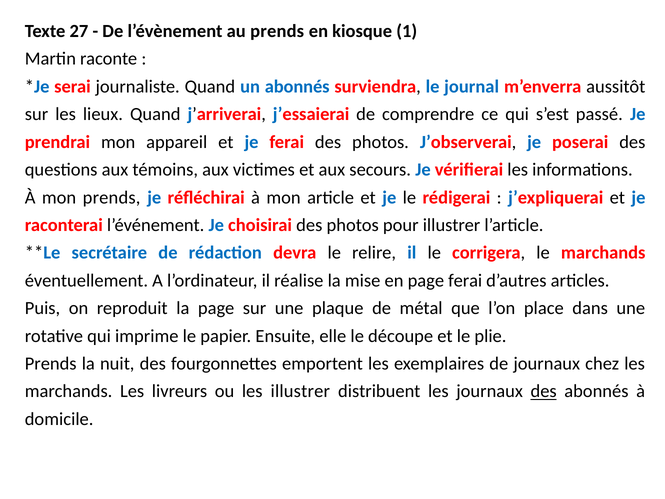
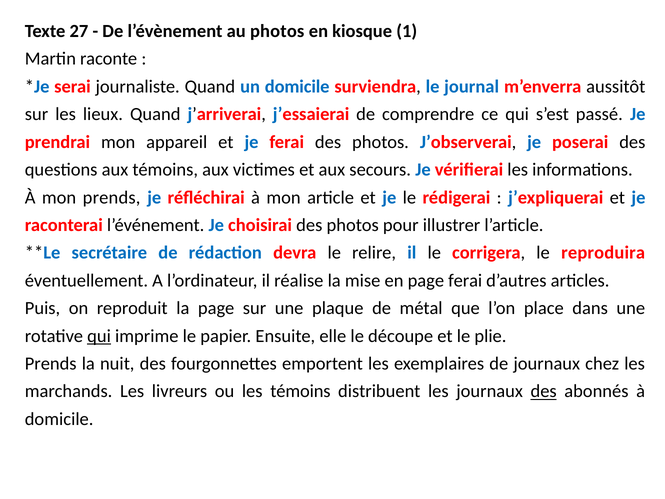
au prends: prends -> photos (277, 31)
un abonnés: abonnés -> domicile (297, 87)
le marchands: marchands -> reproduira (603, 253)
qui underline: none -> present (99, 336)
les illustrer: illustrer -> témoins (300, 391)
